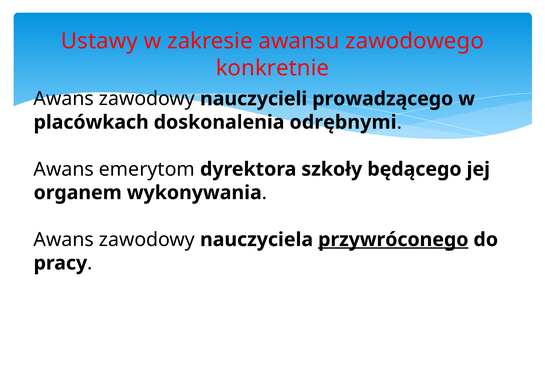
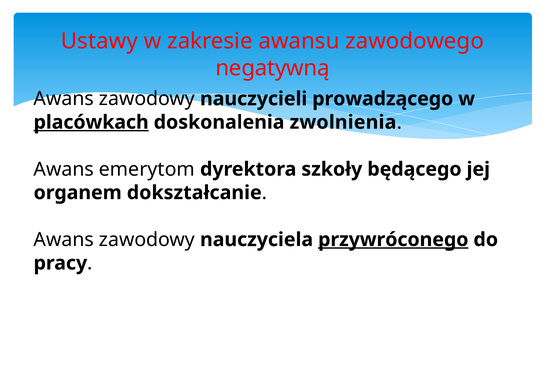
konkretnie: konkretnie -> negatywną (273, 68)
placówkach underline: none -> present (91, 122)
odrębnymi: odrębnymi -> zwolnienia (343, 122)
wykonywania: wykonywania -> dokształcanie (194, 193)
